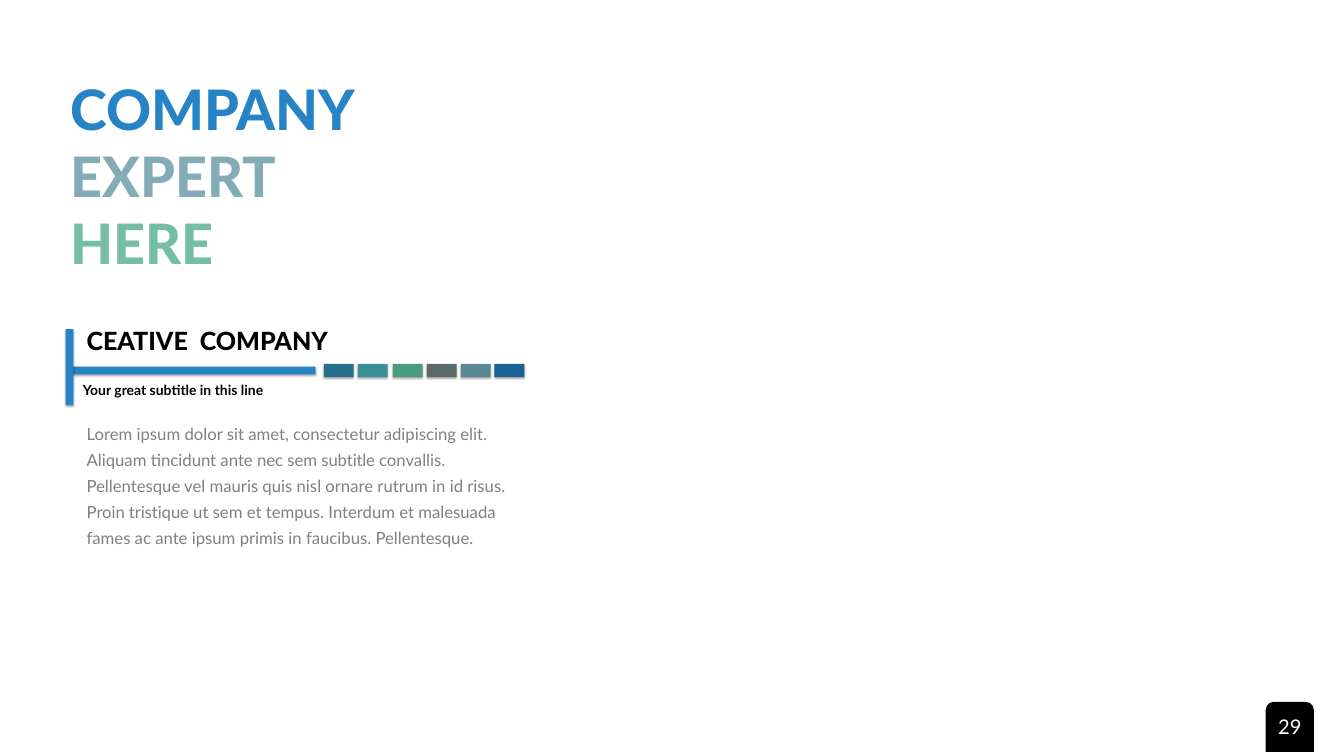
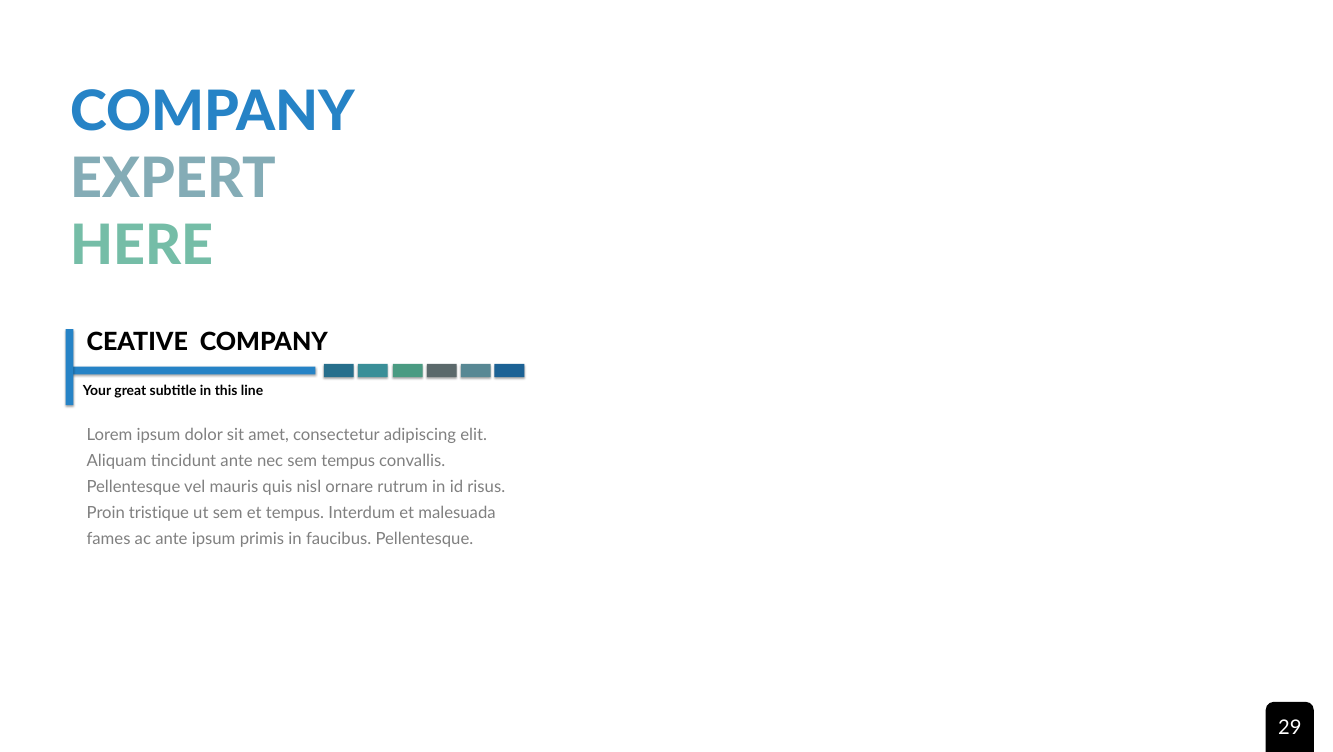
sem subtitle: subtitle -> tempus (348, 460)
